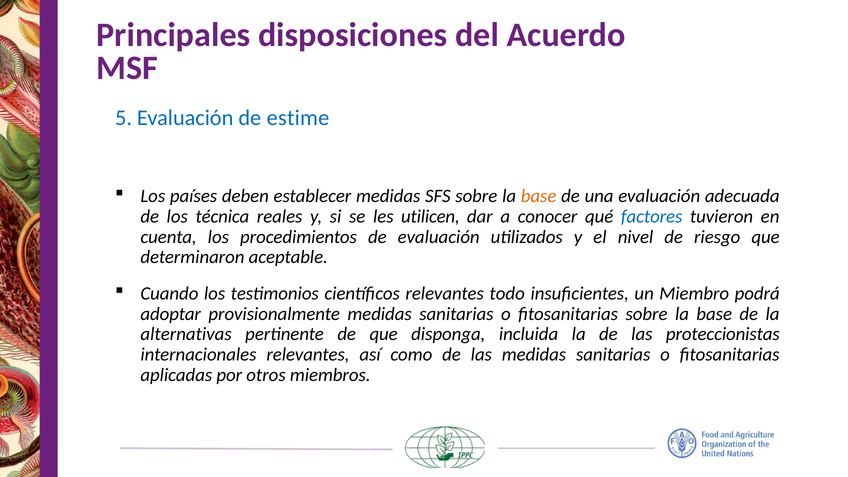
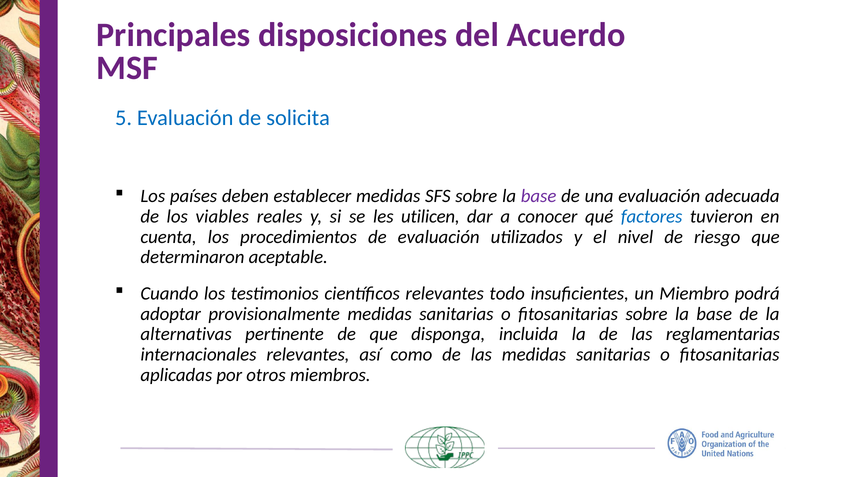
estime: estime -> solicita (298, 118)
base colour: orange -> purple (539, 196)
técnica: técnica -> viables (222, 217)
proteccionistas: proteccionistas -> reglamentarias (723, 334)
